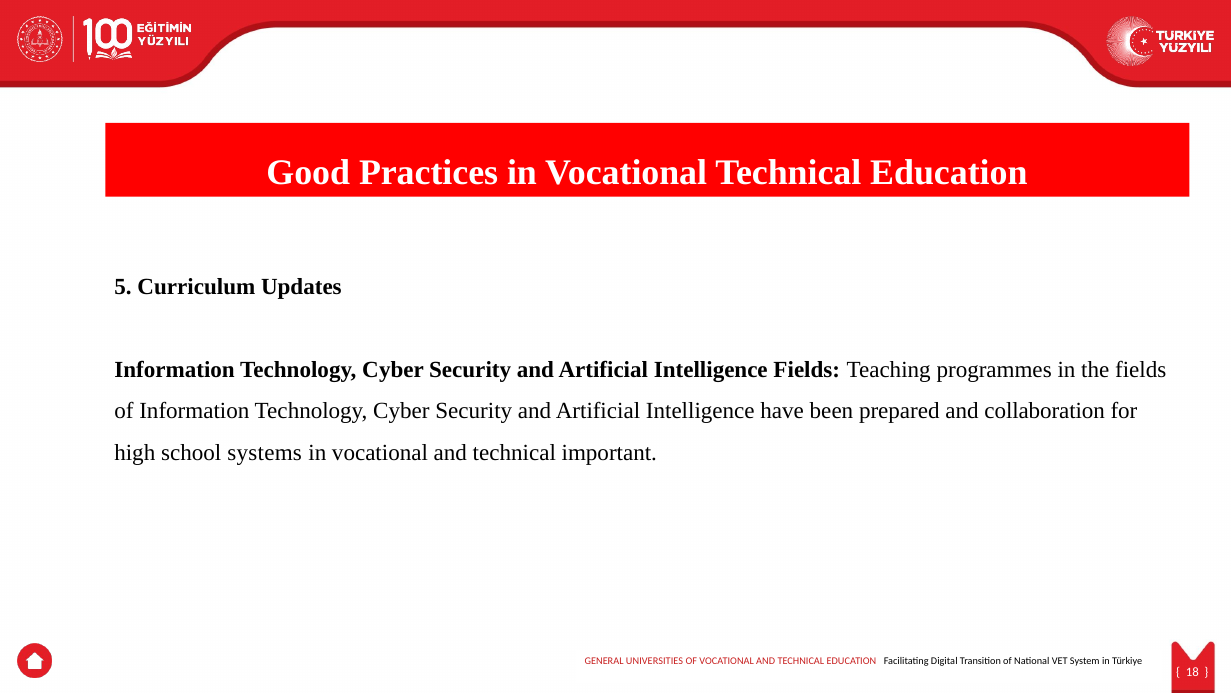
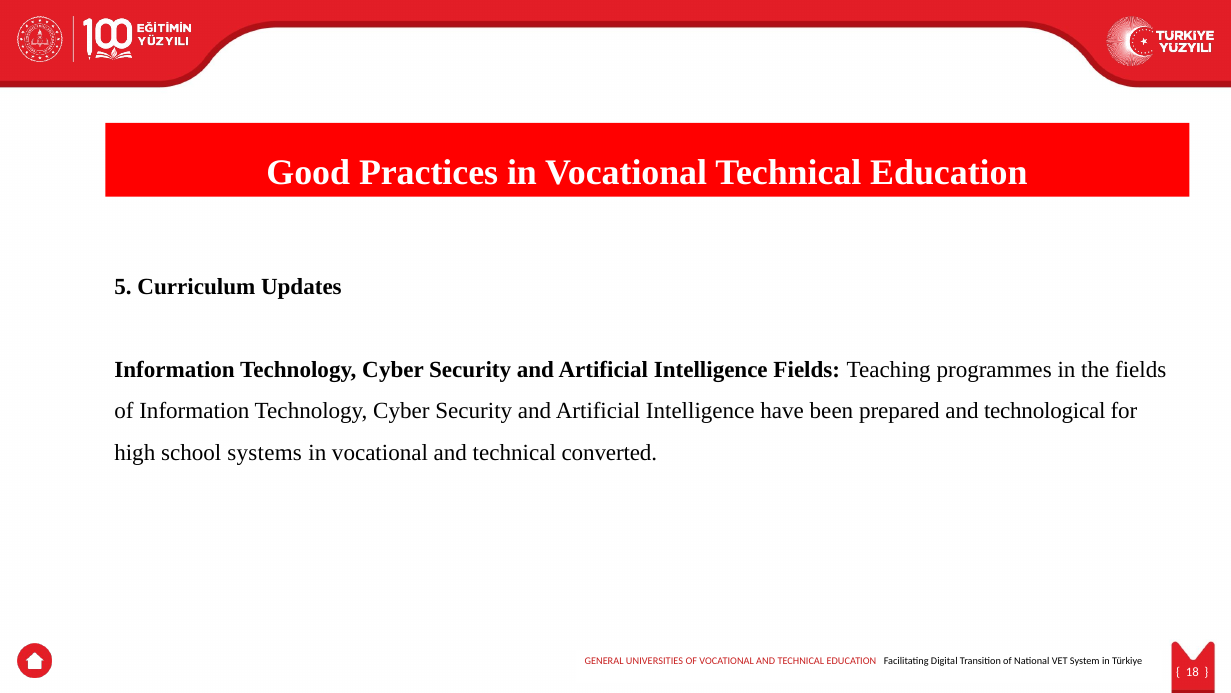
collaboration: collaboration -> technological (1045, 411)
important: important -> converted (609, 452)
